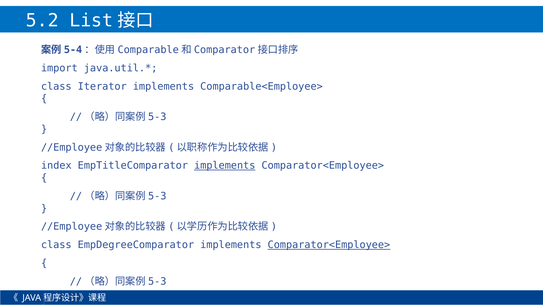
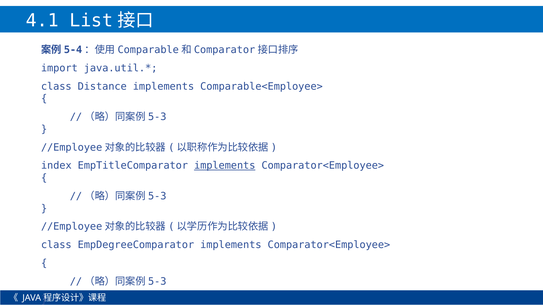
5.2: 5.2 -> 4.1 (42, 20)
Iterator: Iterator -> Distance (102, 86)
Comparator<Employee> underline: present -> none (329, 245)
